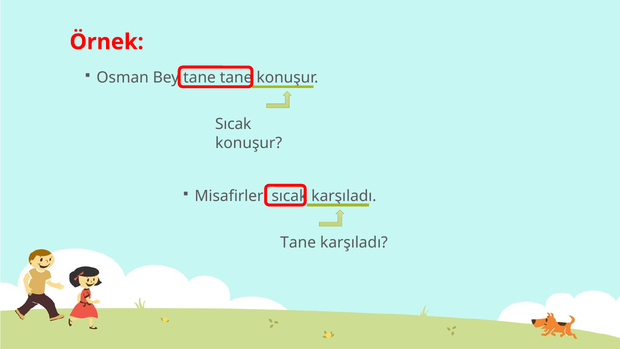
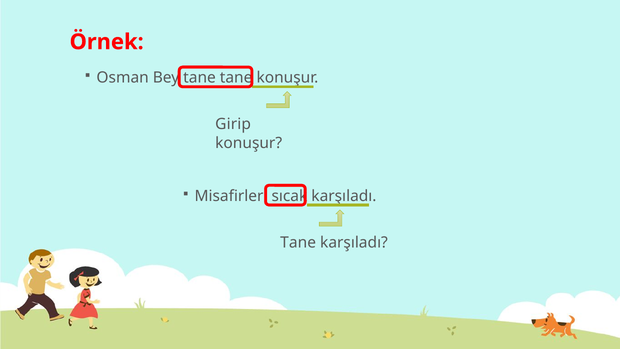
Sıcak: Sıcak -> Girip (233, 124)
